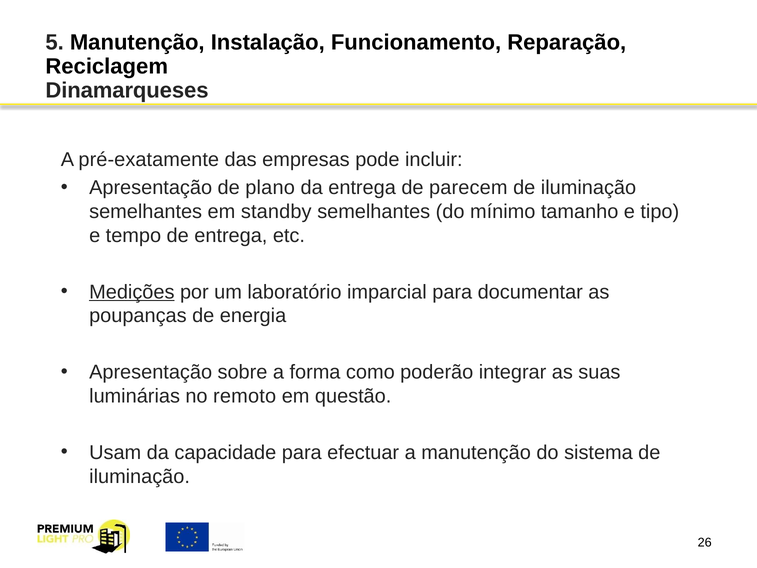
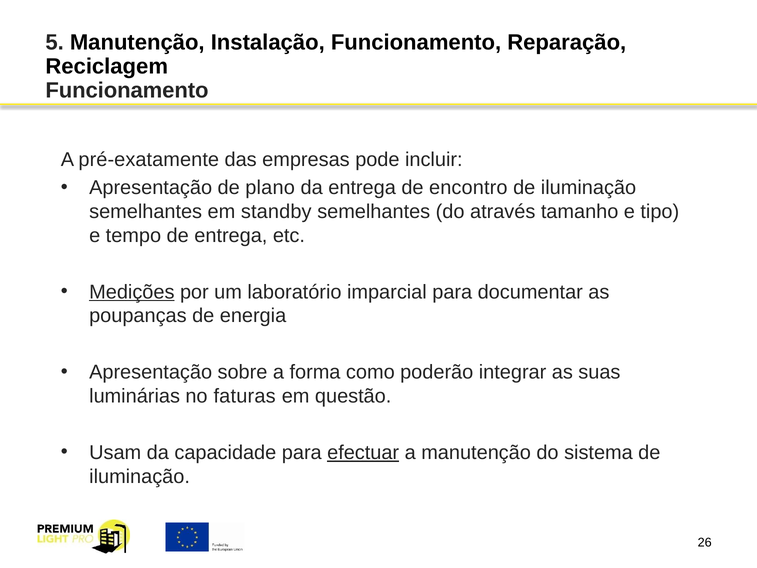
Dinamarqueses: Dinamarqueses -> Funcionamento (127, 90)
parecem: parecem -> encontro (468, 188)
mínimo: mínimo -> através (503, 212)
remoto: remoto -> faturas (245, 396)
efectuar underline: none -> present (363, 452)
